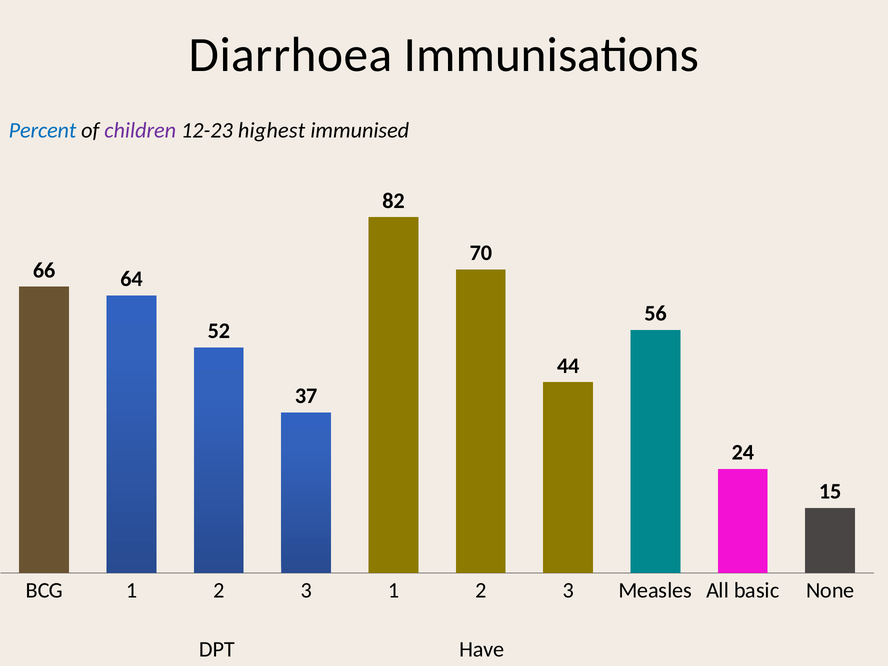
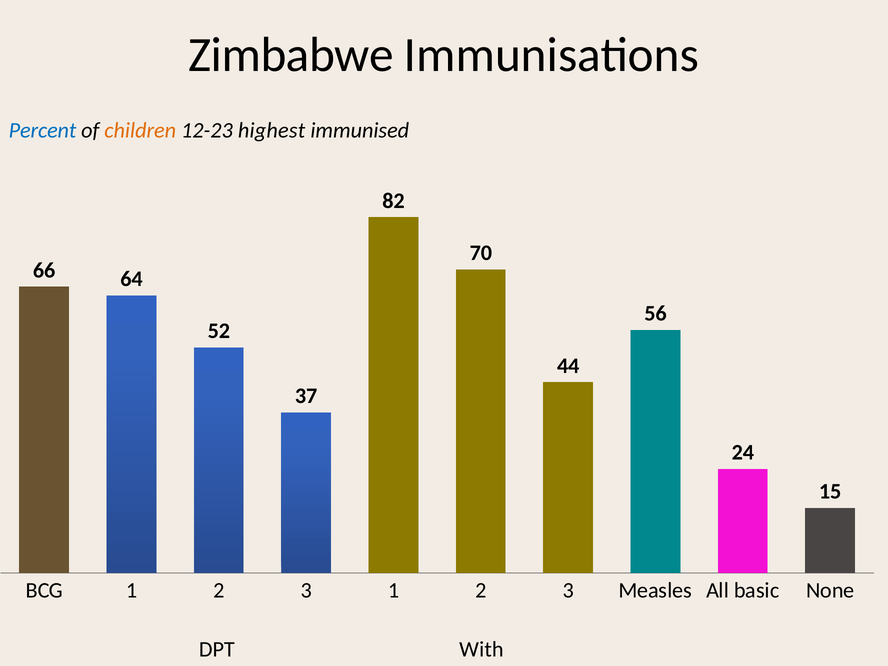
Diarrhoea: Diarrhoea -> Zimbabwe (291, 55)
children colour: purple -> orange (140, 130)
Have: Have -> With (481, 649)
